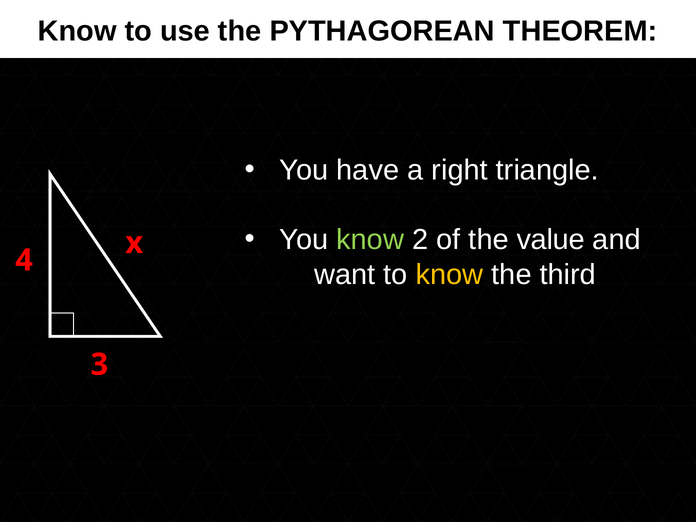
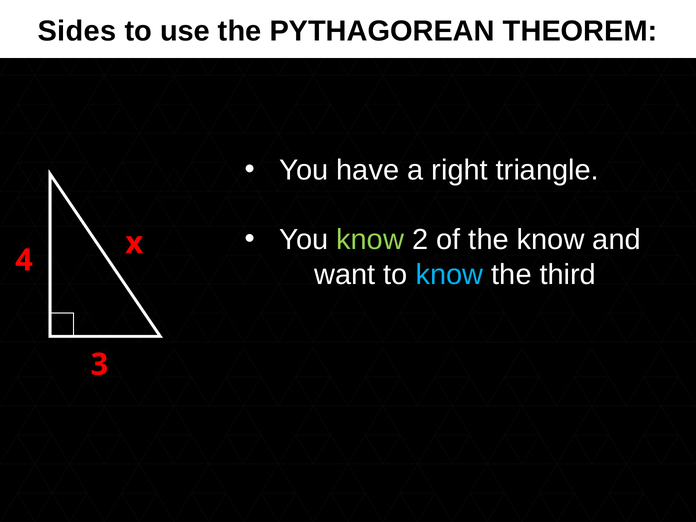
Know: Know -> Sides (77, 31)
the value: value -> know (551, 240)
know colour: yellow -> light blue (449, 275)
